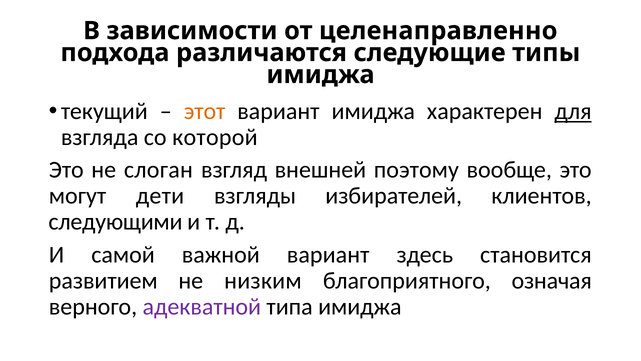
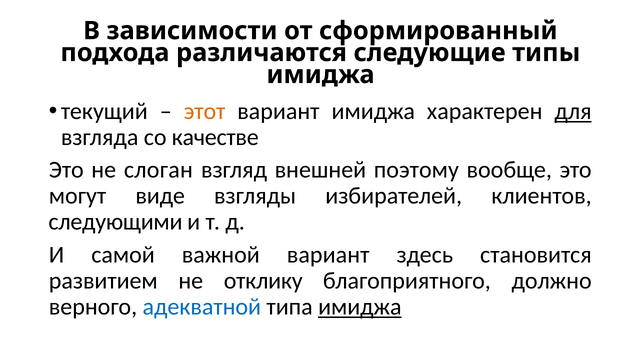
целенаправленно: целенаправленно -> сформированный (438, 31)
которой: которой -> качестве (215, 137)
дети: дети -> виде (160, 196)
низким: низким -> отклику (263, 280)
означая: означая -> должно (552, 280)
адекватной colour: purple -> blue (202, 306)
имиджа underline: none -> present (360, 306)
